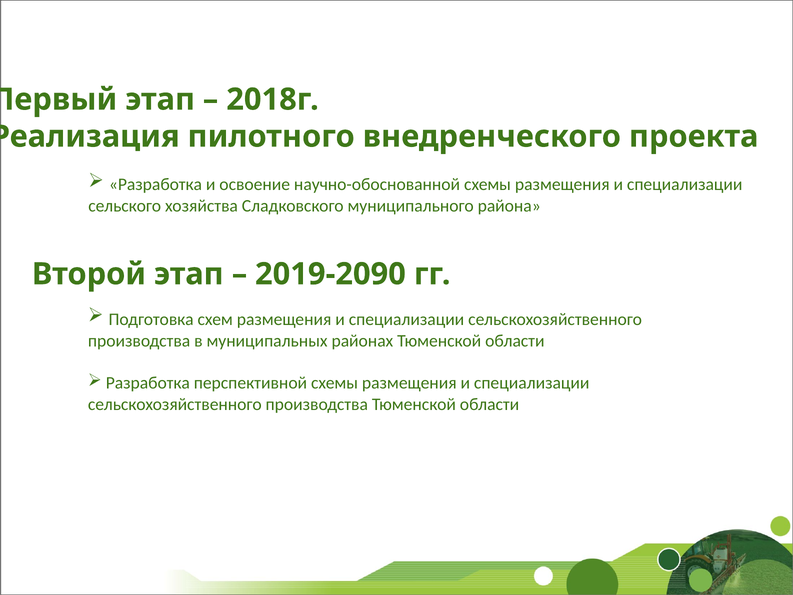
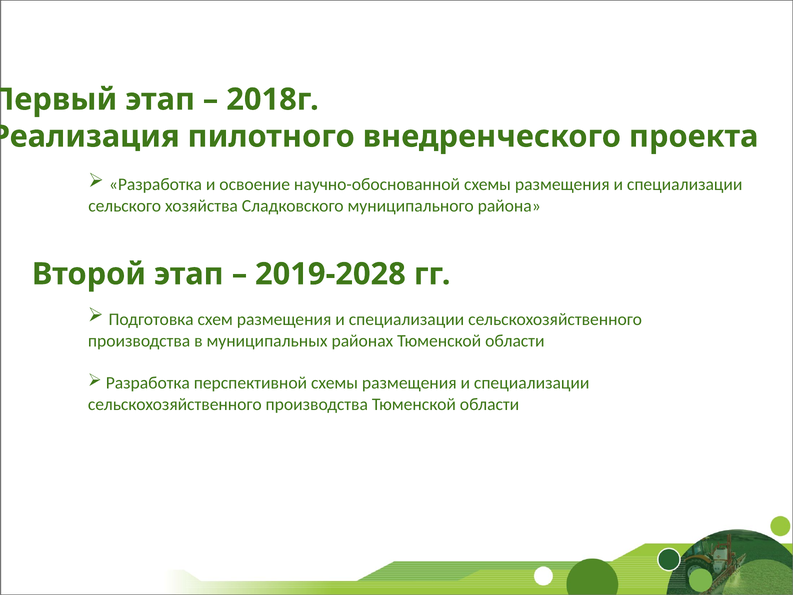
2019-2090: 2019-2090 -> 2019-2028 (330, 274)
